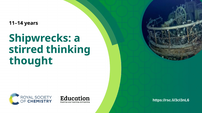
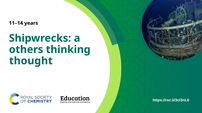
stirred: stirred -> others (26, 50)
